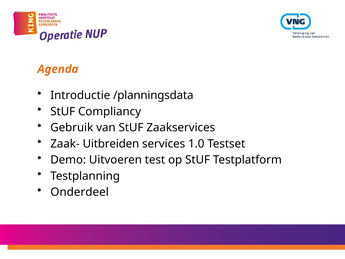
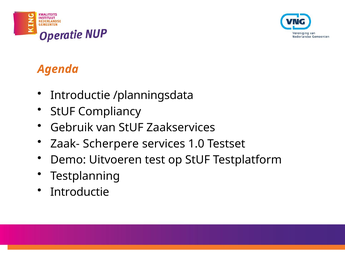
Uitbreiden: Uitbreiden -> Scherpere (111, 144)
Onderdeel: Onderdeel -> Introductie (80, 192)
